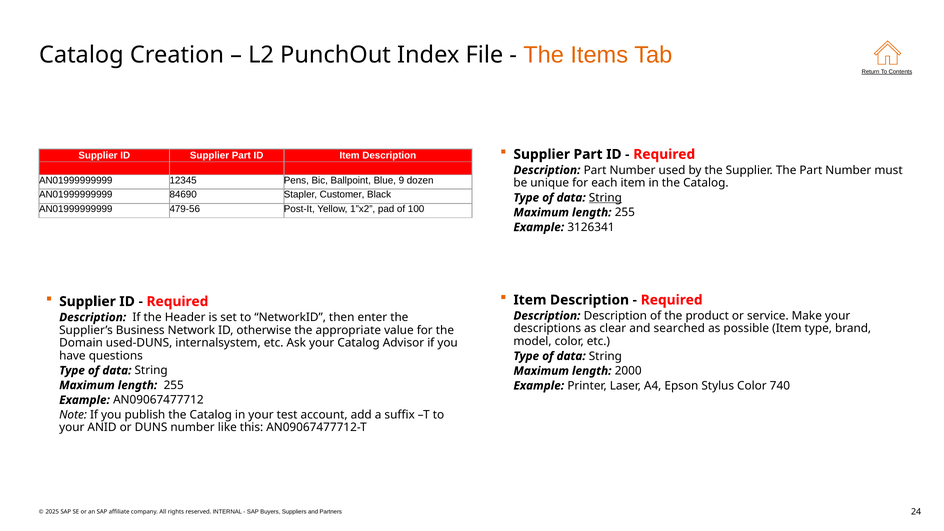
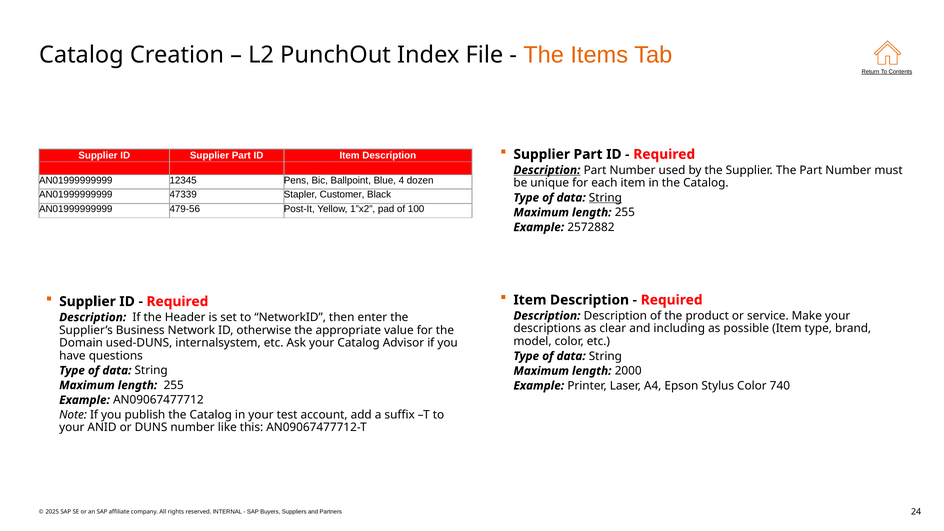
Description underline: none -> present (547, 170)
9: 9 -> 4 (401, 180)
84690: 84690 -> 47339 (183, 194)
3126341: 3126341 -> 2572882 (591, 227)
searched: searched -> including (679, 328)
